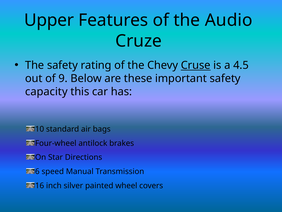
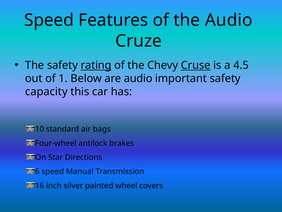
Upper: Upper -> Speed (49, 20)
rating underline: none -> present (96, 65)
9: 9 -> 1 (63, 78)
are these: these -> audio (138, 78)
